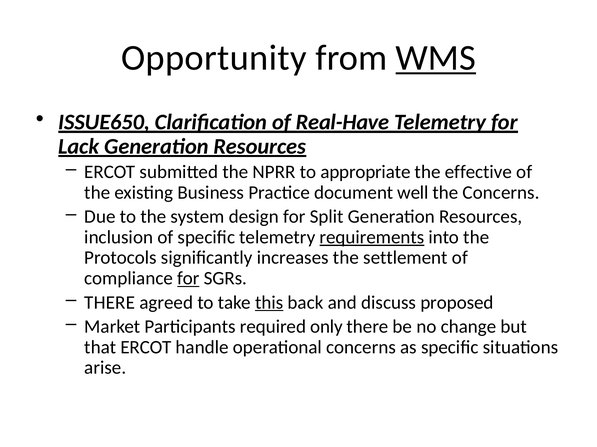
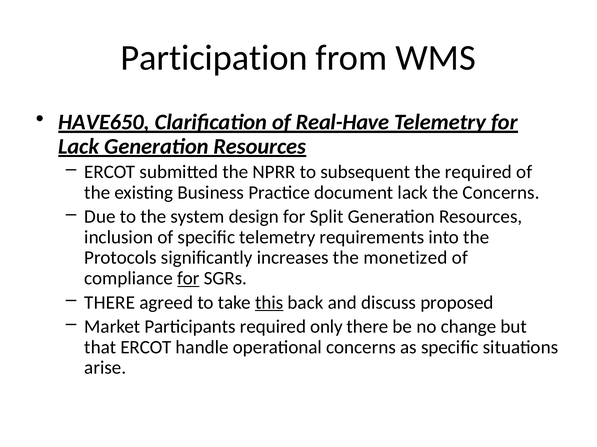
Opportunity: Opportunity -> Participation (214, 58)
WMS underline: present -> none (436, 58)
ISSUE650: ISSUE650 -> HAVE650 (104, 122)
appropriate: appropriate -> subsequent (365, 172)
the effective: effective -> required (478, 172)
document well: well -> lack (413, 193)
requirements underline: present -> none (372, 238)
settlement: settlement -> monetized (405, 258)
